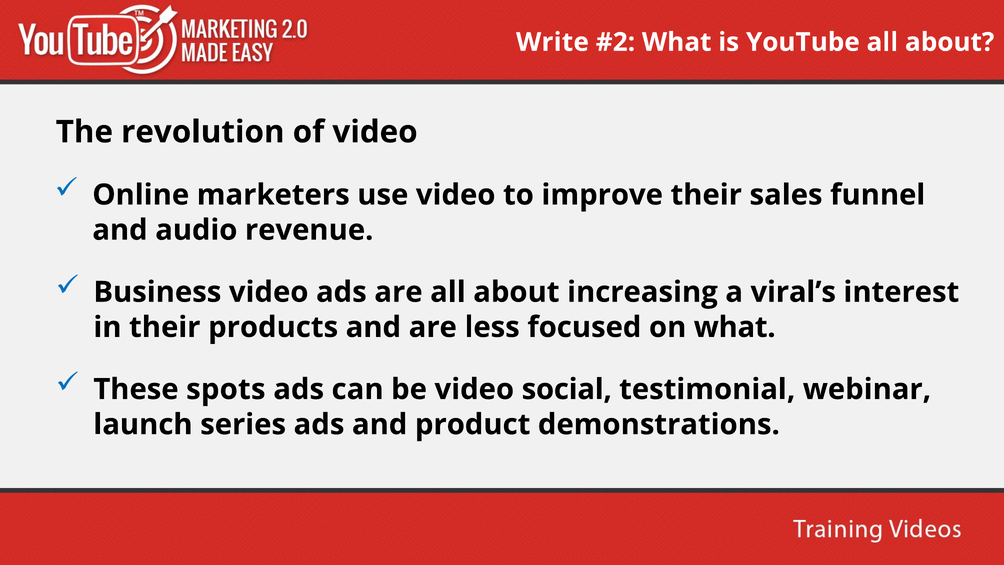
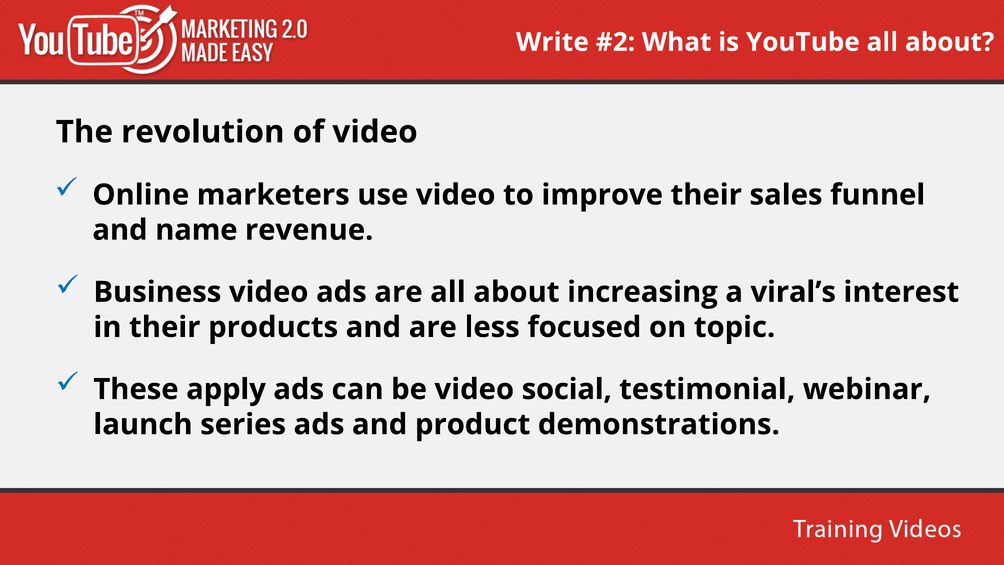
audio: audio -> name (196, 230)
on what: what -> topic (735, 327)
spots: spots -> apply (226, 389)
